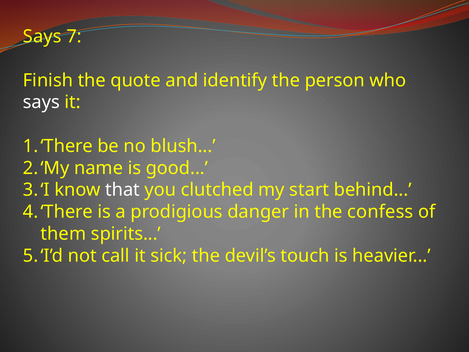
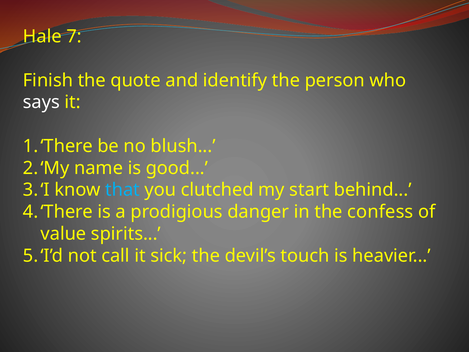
Says: Says -> Hale (42, 37)
that colour: white -> light blue (123, 190)
them: them -> value (63, 234)
